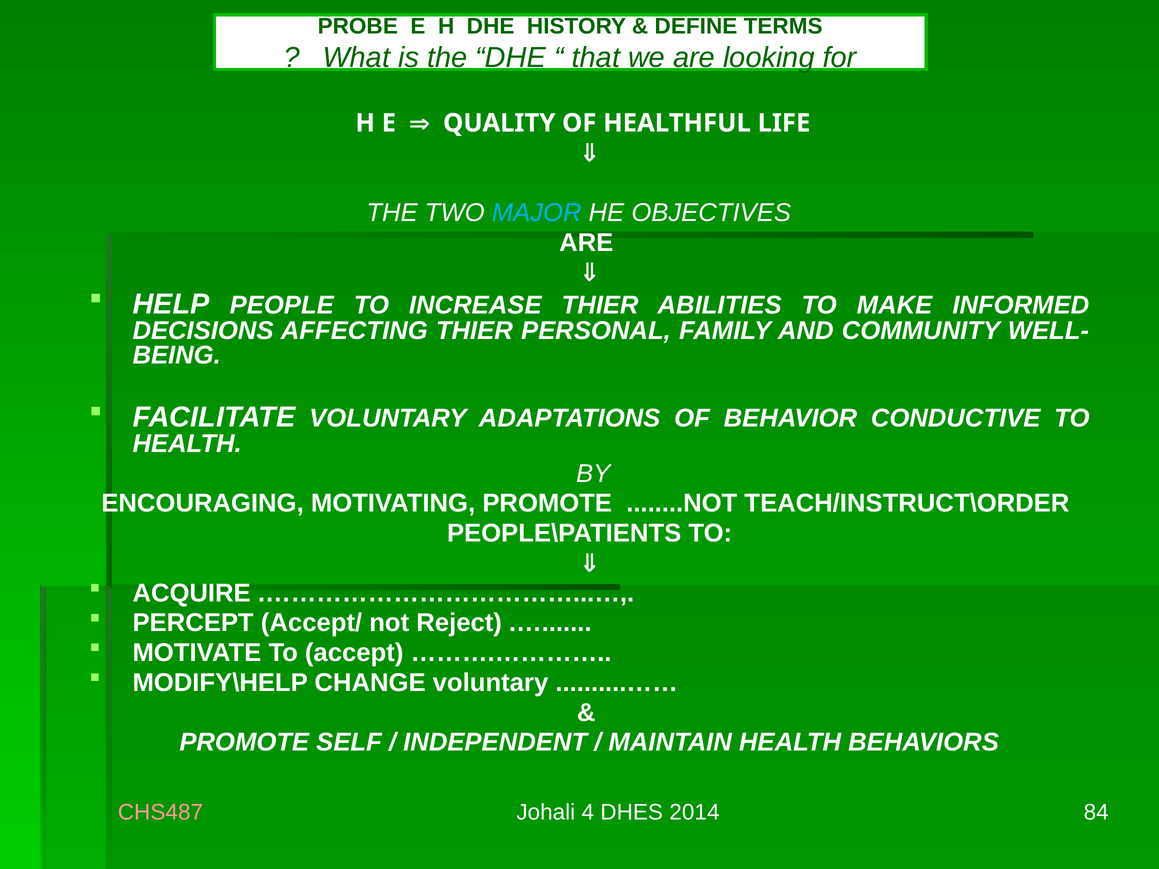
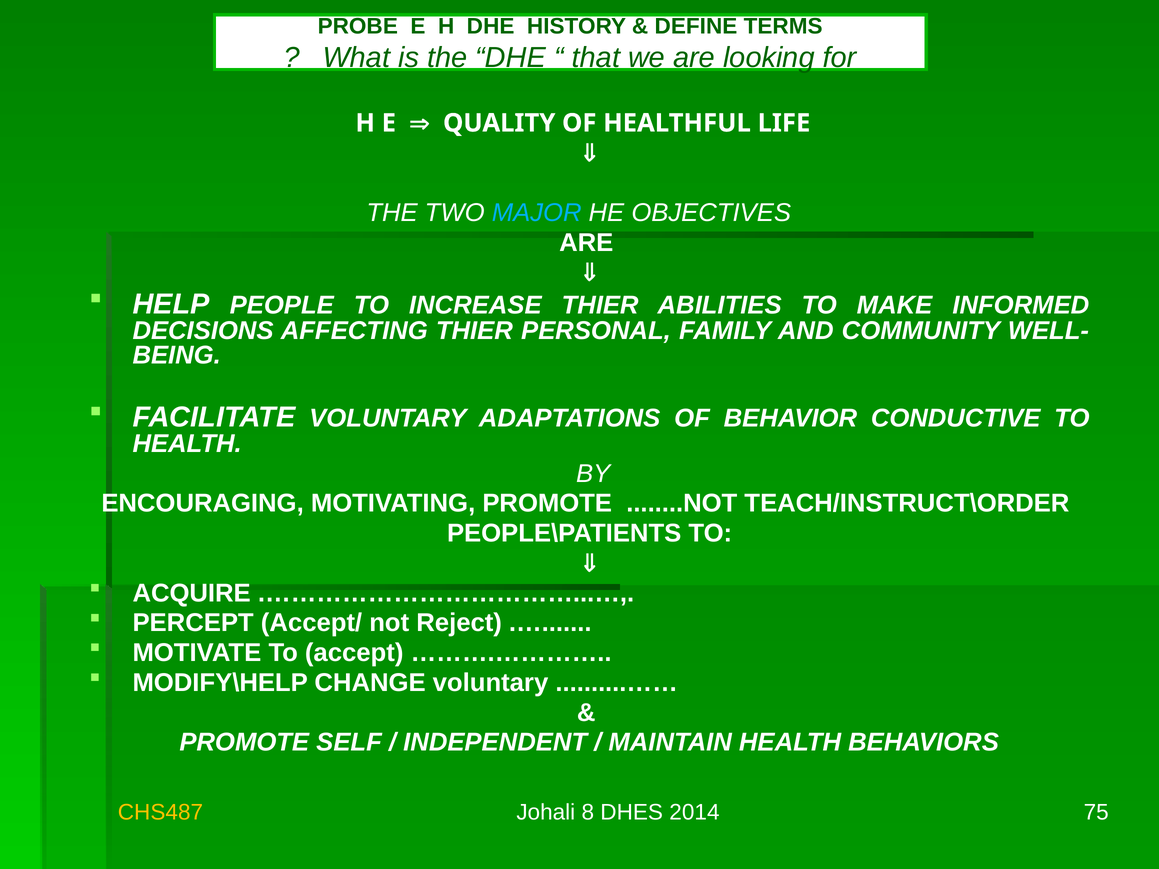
CHS487 colour: pink -> yellow (160, 812)
4: 4 -> 8 (588, 812)
84: 84 -> 75 (1096, 812)
